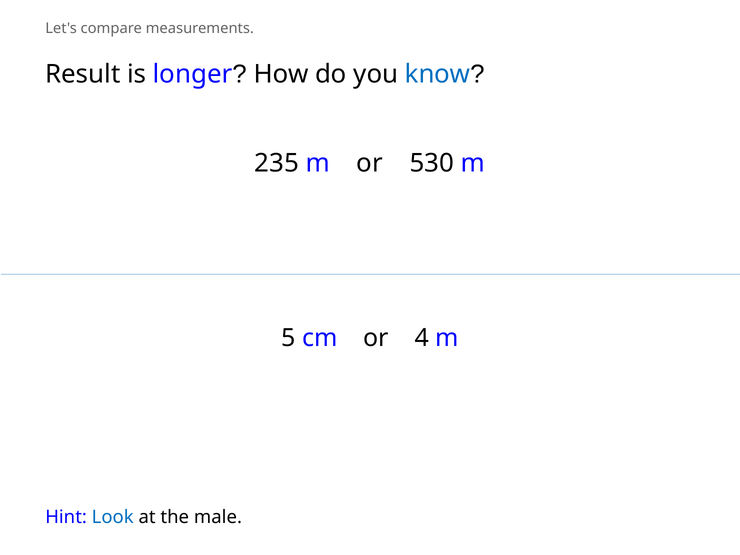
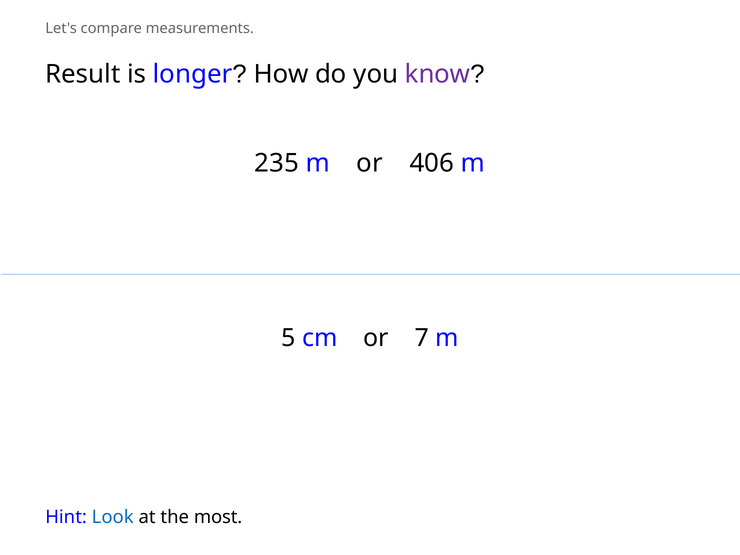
know colour: blue -> purple (438, 74)
530: 530 -> 406 (432, 163)
4: 4 -> 7 (422, 338)
male: male -> most (218, 517)
